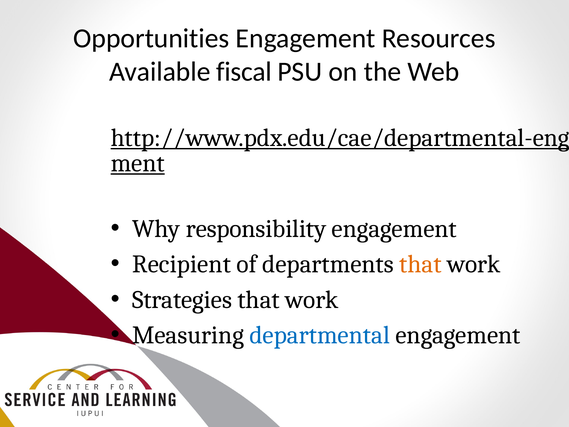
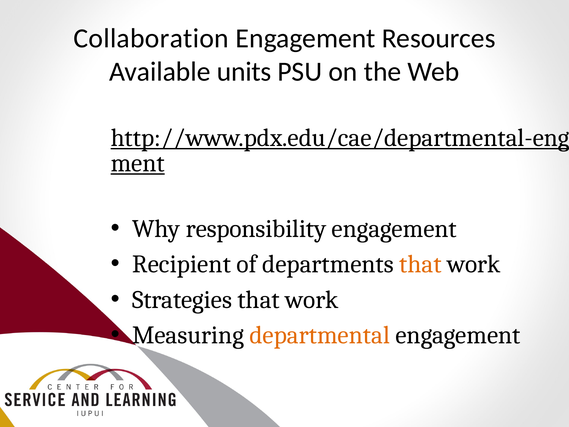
Opportunities: Opportunities -> Collaboration (151, 38)
fiscal: fiscal -> units (244, 72)
departmental colour: blue -> orange (320, 335)
